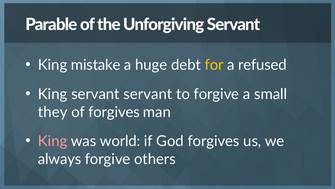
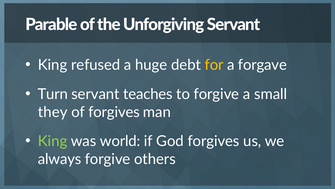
mistake: mistake -> refused (96, 65)
refused: refused -> forgave (262, 65)
King: King -> Turn (53, 94)
servant servant: servant -> teaches (148, 94)
King colour: pink -> light green (53, 141)
